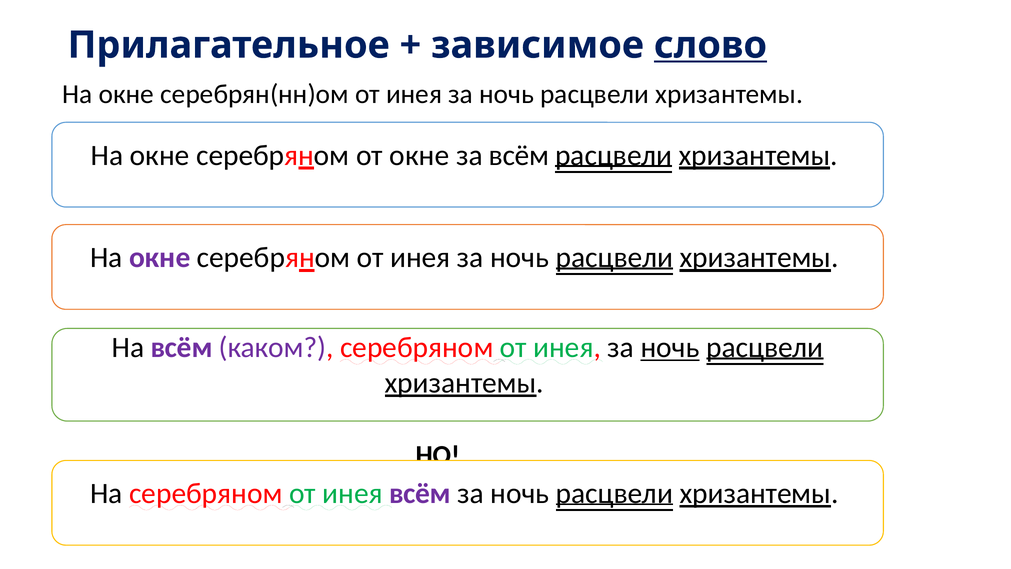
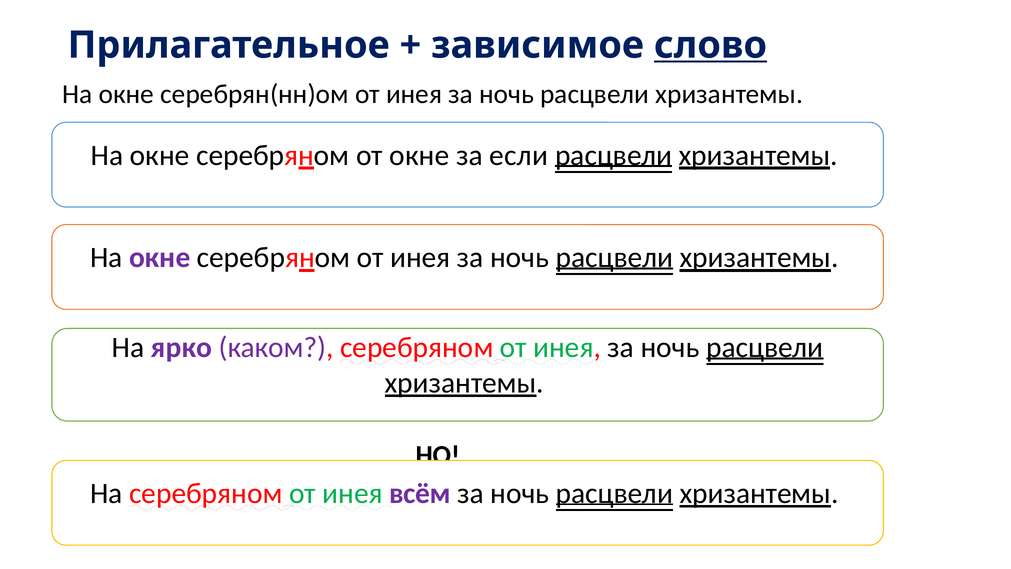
за всём: всём -> если (519, 155)
На всём: всём -> ярко (181, 347)
ночь underline: present -> none (670, 347)
